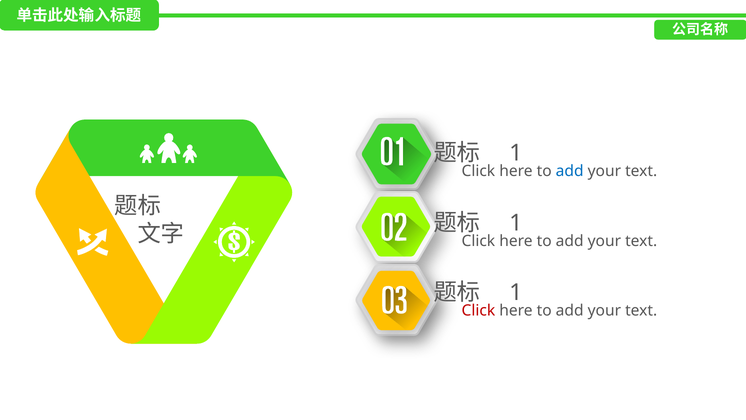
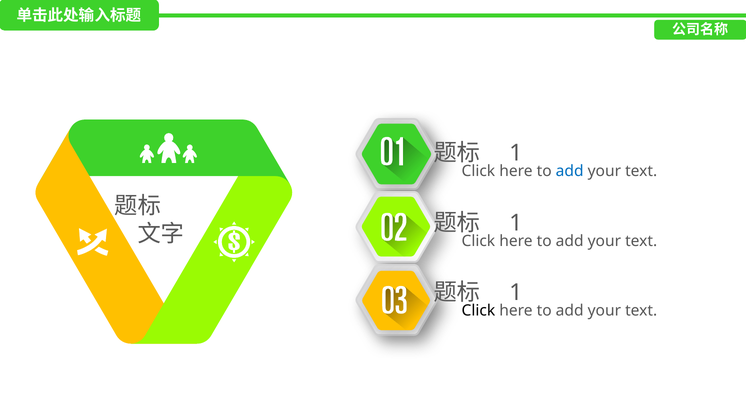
Click colour: red -> black (478, 310)
